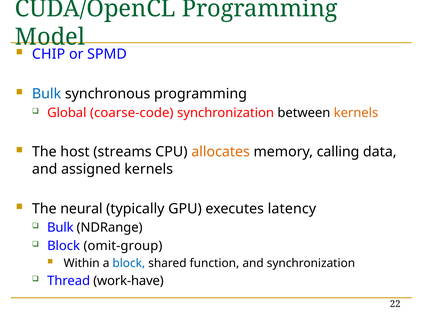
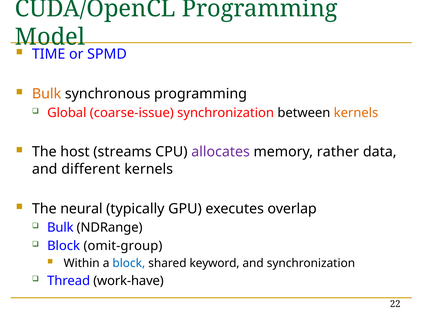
CHIP: CHIP -> TIME (49, 54)
Bulk colour: blue -> orange (47, 94)
coarse-code: coarse-code -> coarse-issue (132, 113)
allocates colour: orange -> purple (221, 152)
calling: calling -> rather (338, 152)
assigned: assigned -> different (91, 169)
latency: latency -> overlap (292, 208)
function: function -> keyword (215, 263)
